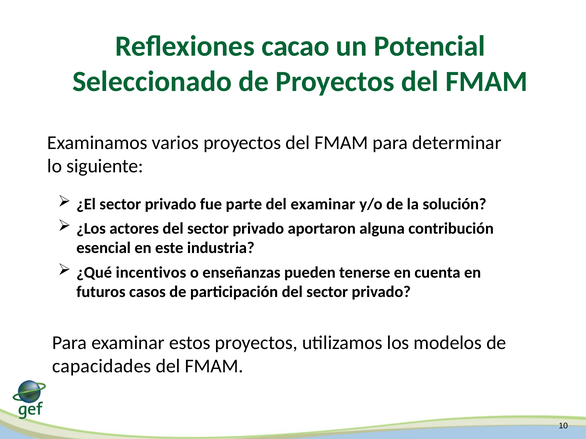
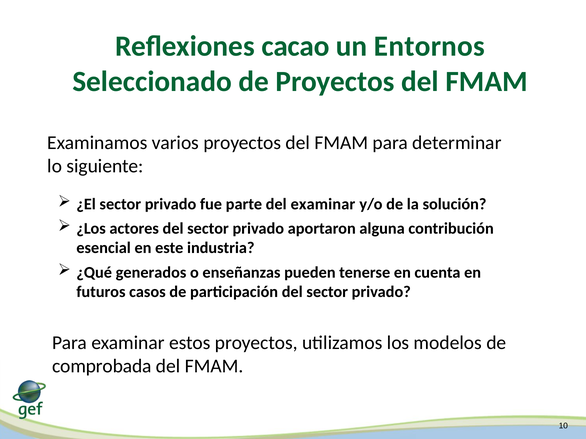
Potencial: Potencial -> Entornos (429, 46)
incentivos: incentivos -> generados (151, 273)
capacidades: capacidades -> comprobada (102, 367)
